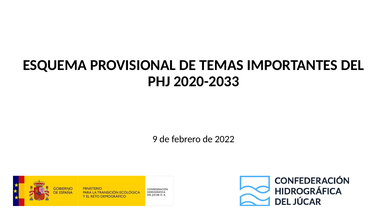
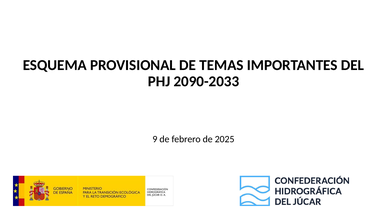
2020-2033: 2020-2033 -> 2090-2033 (206, 81)
2022: 2022 -> 2025 (225, 139)
